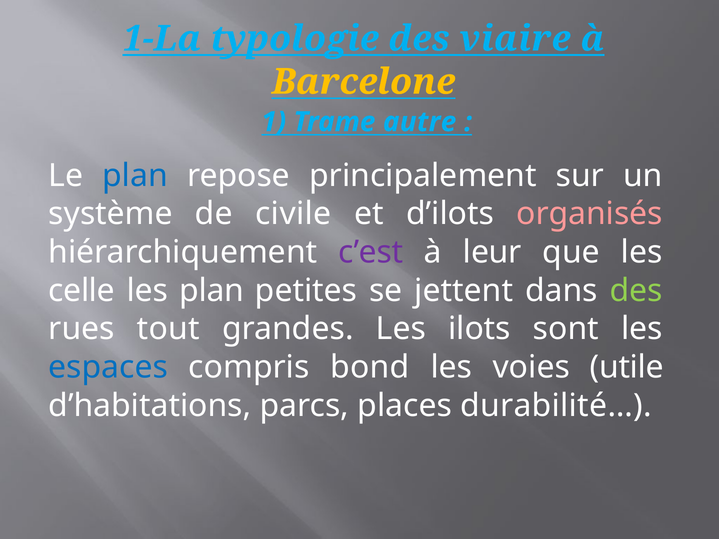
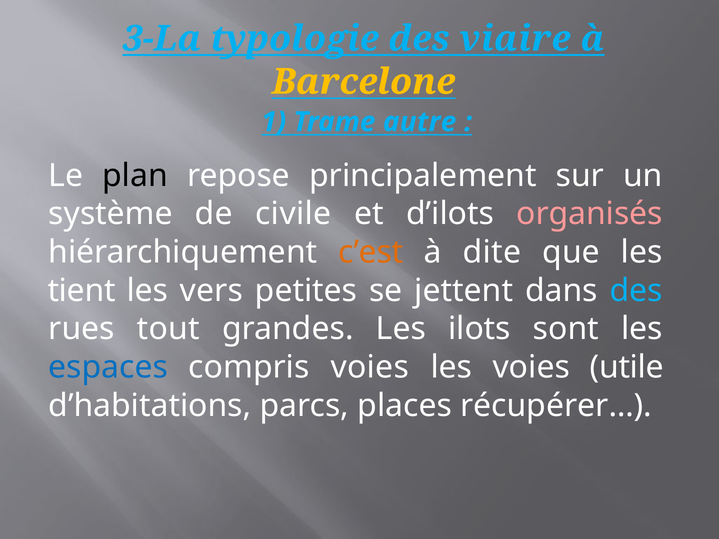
1-La: 1-La -> 3-La (162, 39)
plan colour: blue -> black (135, 176)
c’est colour: purple -> orange (371, 252)
leur: leur -> dite (492, 252)
celle: celle -> tient (82, 291)
les plan: plan -> vers (211, 291)
des colour: light green -> light blue (636, 291)
compris bond: bond -> voies (370, 367)
durabilité…: durabilité… -> récupérer… (556, 406)
